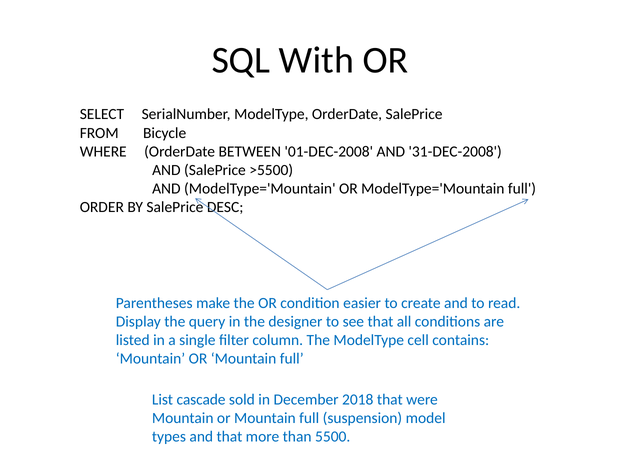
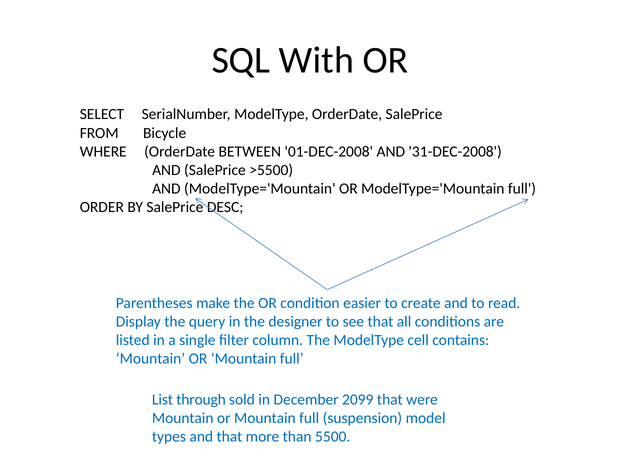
cascade: cascade -> through (201, 400)
2018: 2018 -> 2099 (358, 400)
